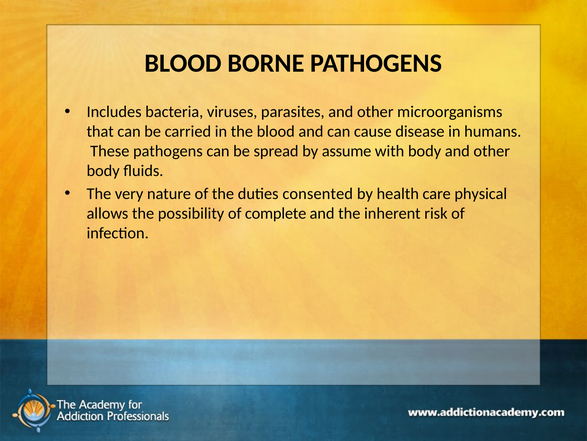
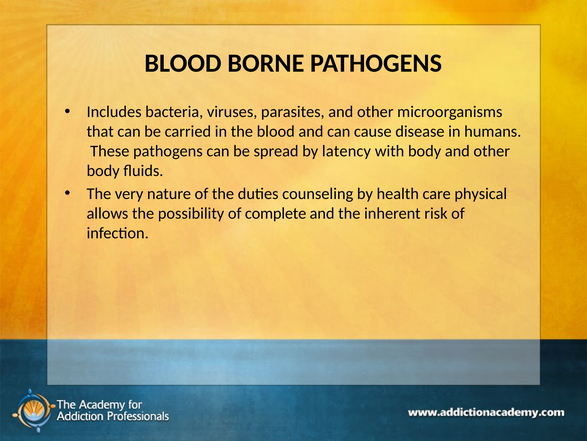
assume: assume -> latency (346, 151)
consented: consented -> counseling (318, 193)
